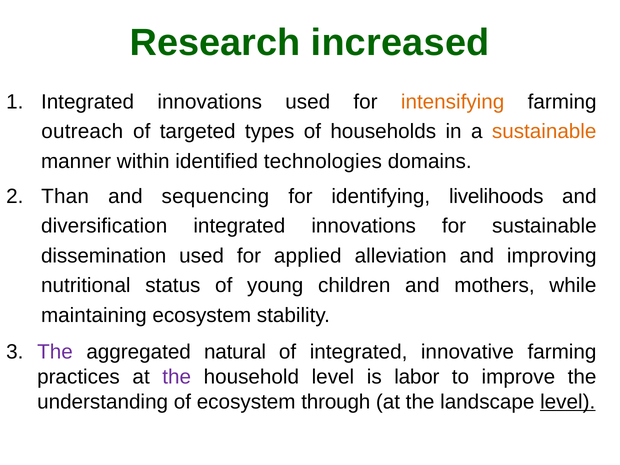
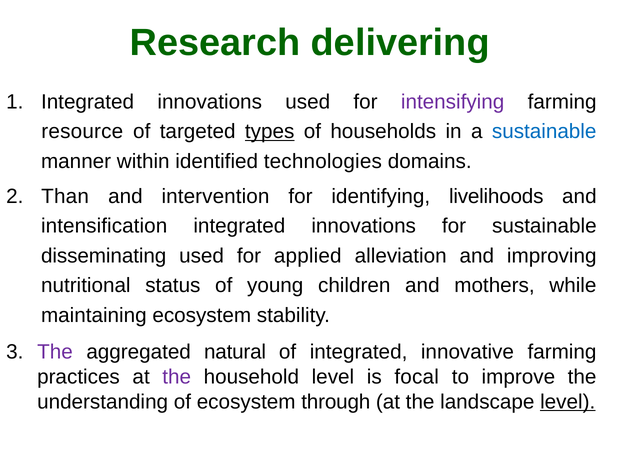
increased: increased -> delivering (400, 43)
intensifying colour: orange -> purple (453, 102)
outreach: outreach -> resource (82, 132)
types underline: none -> present (270, 132)
sustainable colour: orange -> blue (544, 132)
sequencing: sequencing -> intervention (215, 196)
diversification: diversification -> intensification (104, 226)
dissemination: dissemination -> disseminating (104, 256)
labor: labor -> focal (417, 377)
